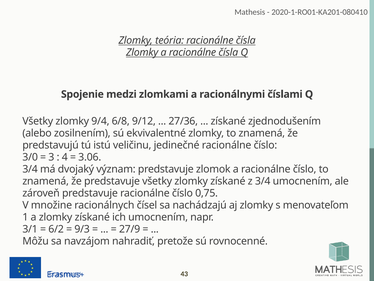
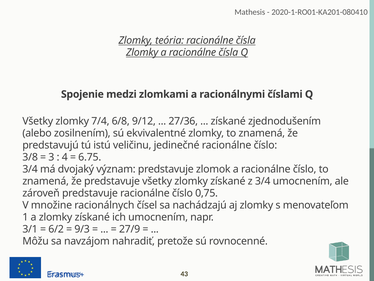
9/4: 9/4 -> 7/4 (100, 121)
3/0: 3/0 -> 3/8 (30, 157)
3.06: 3.06 -> 6.75 (90, 157)
